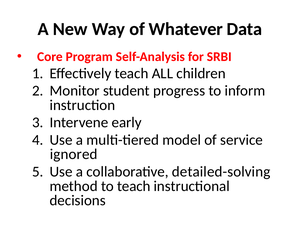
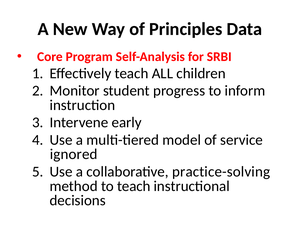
Whatever: Whatever -> Principles (186, 29)
detailed-solving: detailed-solving -> practice-solving (221, 172)
